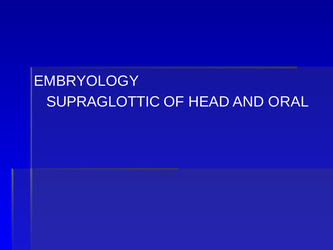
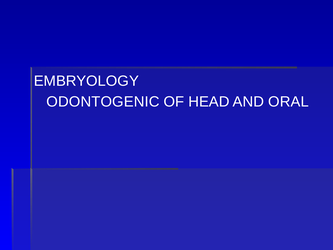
SUPRAGLOTTIC: SUPRAGLOTTIC -> ODONTOGENIC (103, 102)
